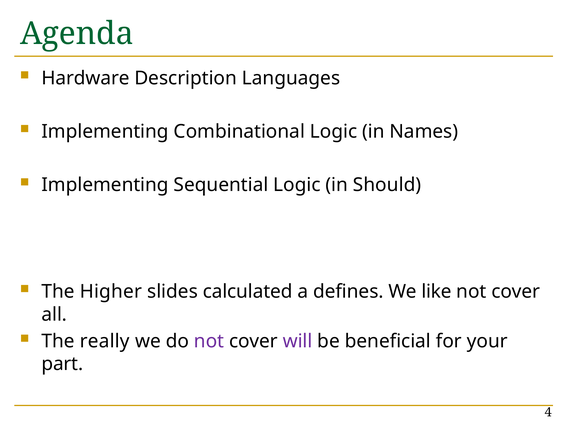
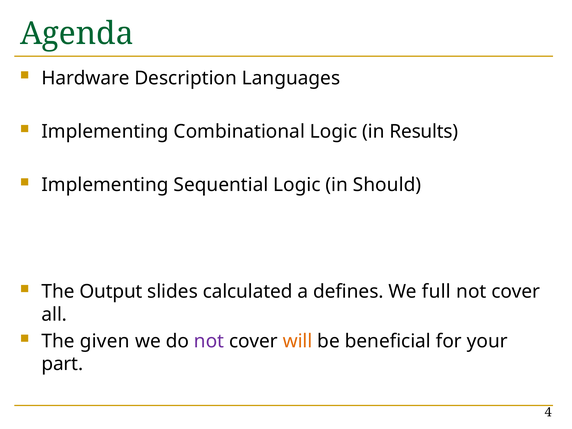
Names: Names -> Results (424, 131)
Higher: Higher -> Output (111, 292)
like: like -> full (436, 292)
really: really -> given (105, 341)
will colour: purple -> orange (298, 341)
